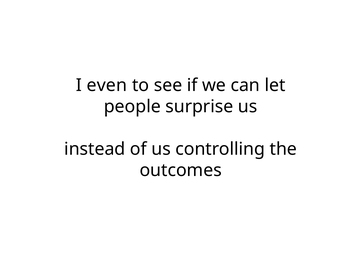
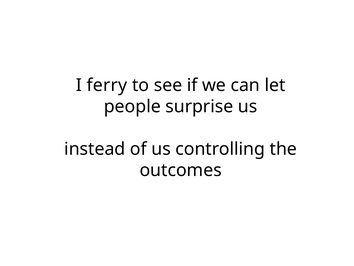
even: even -> ferry (107, 85)
